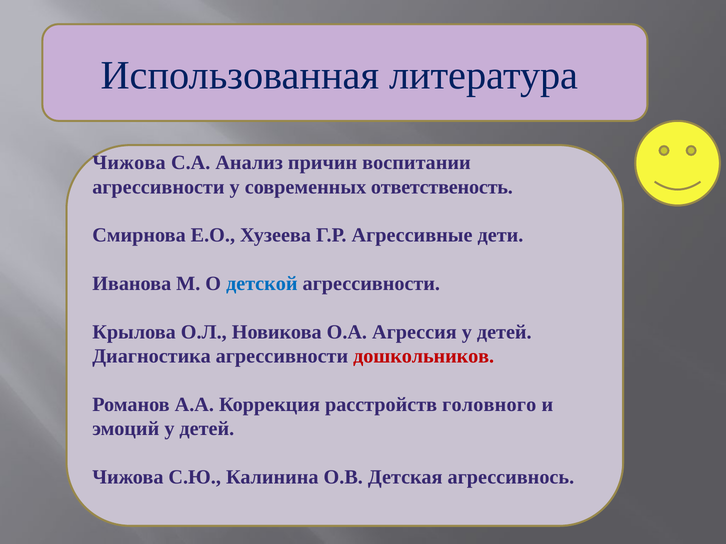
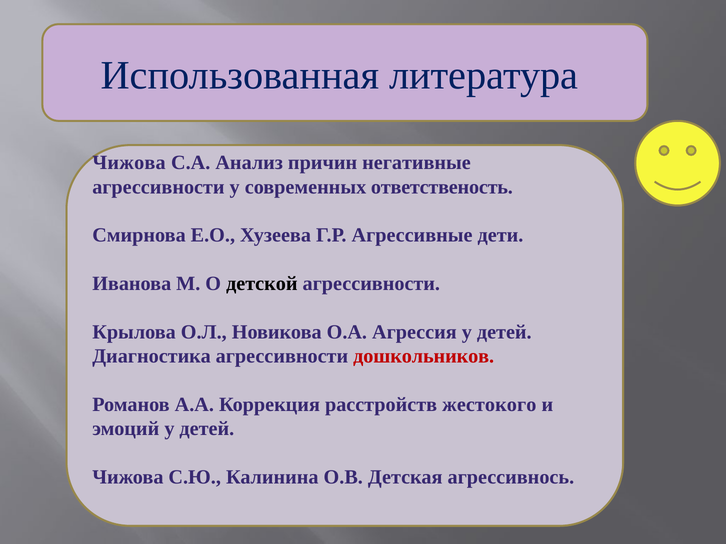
воспитании: воспитании -> негативные (416, 163)
детской colour: blue -> black (262, 284)
головного: головного -> жестокого (489, 405)
